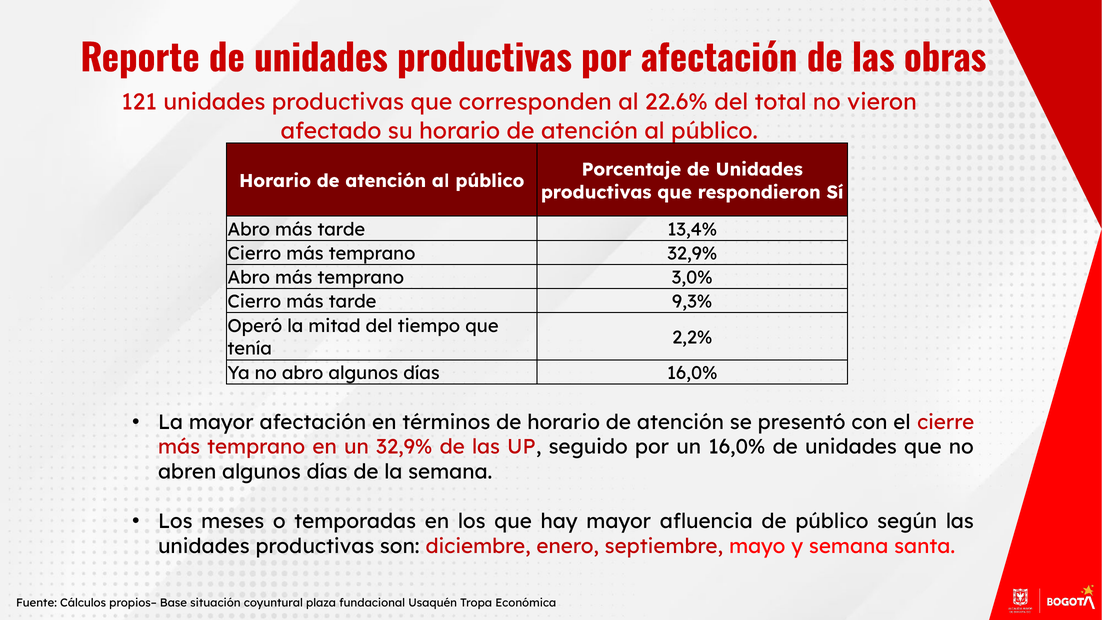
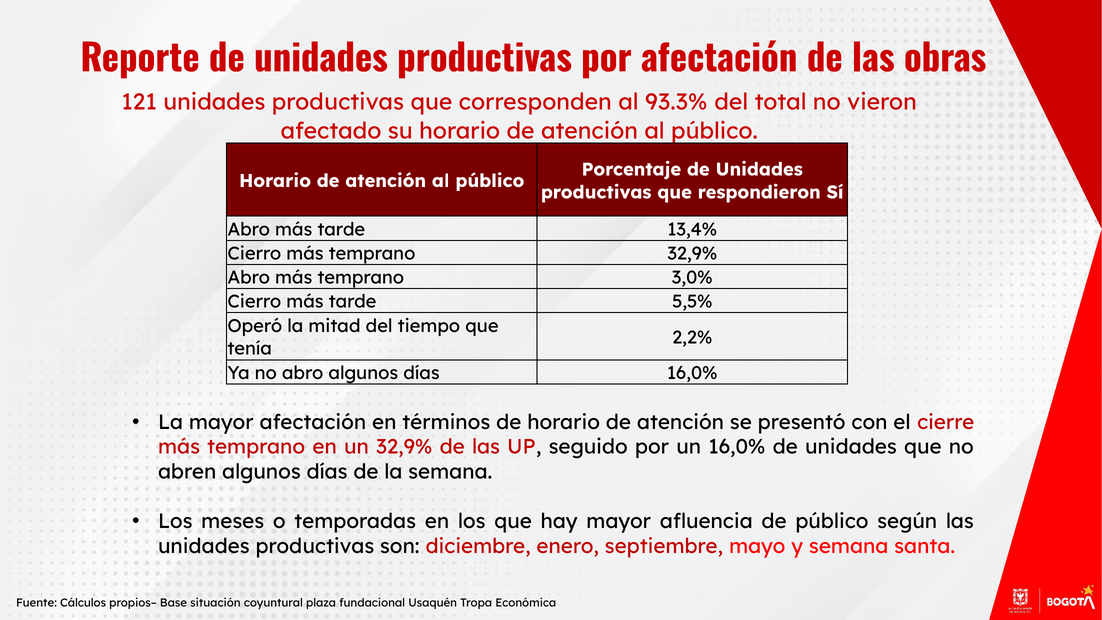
22.6%: 22.6% -> 93.3% (676, 102)
9,3%: 9,3% -> 5,5% (692, 302)
